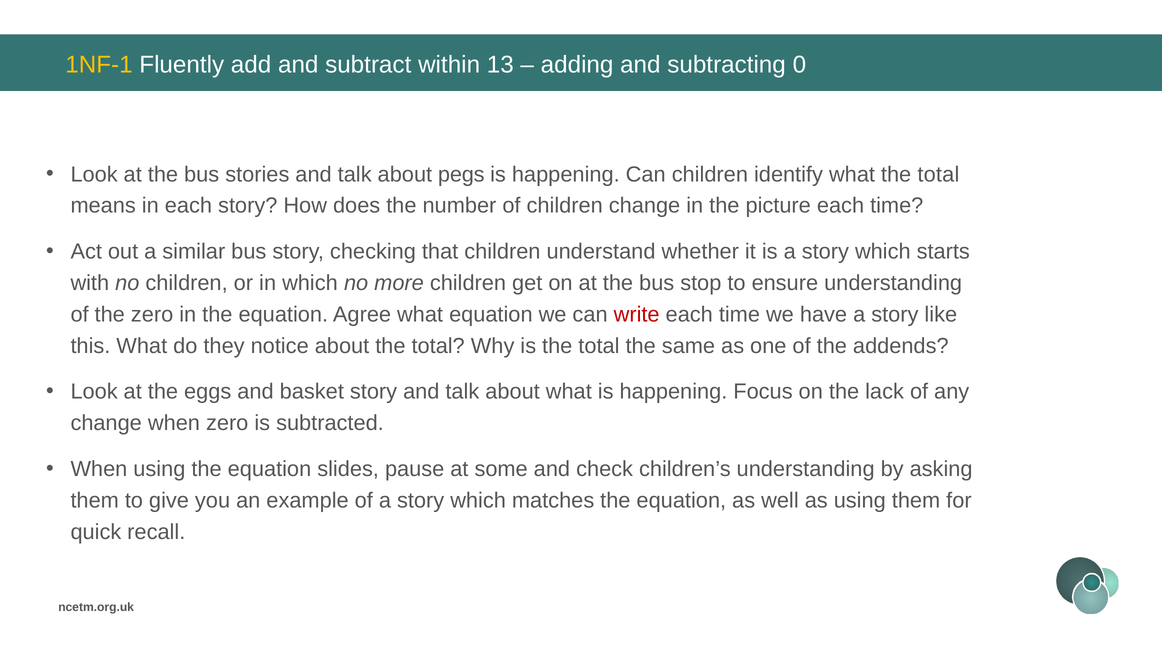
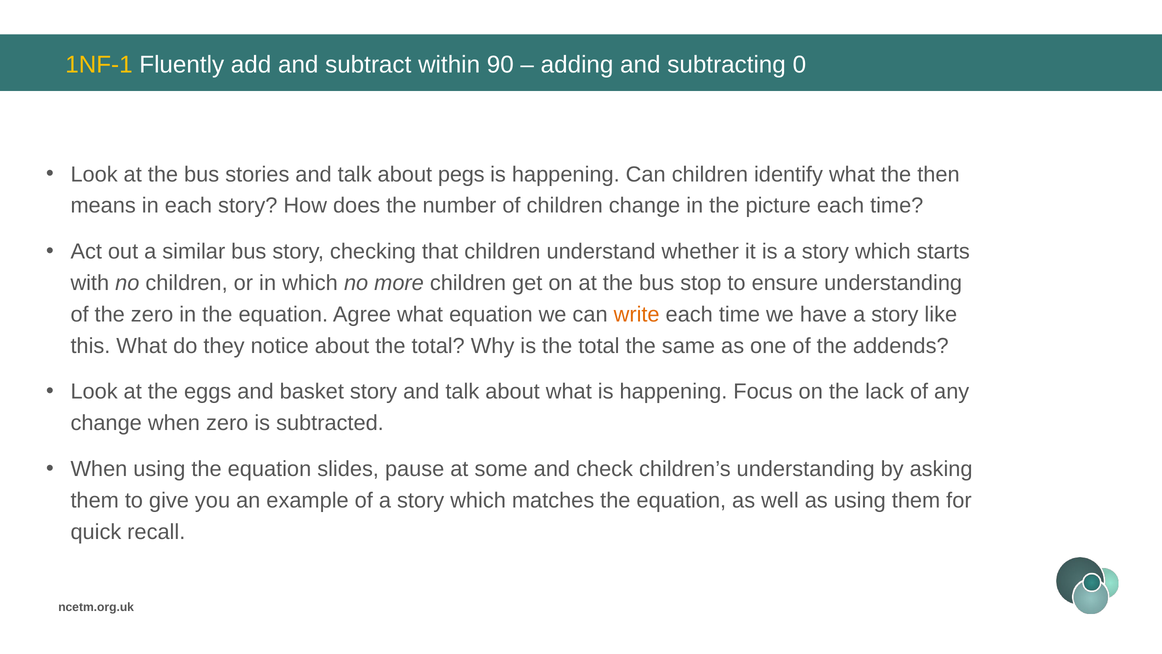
13: 13 -> 90 (500, 65)
what the total: total -> then (939, 174)
write colour: red -> orange (637, 314)
